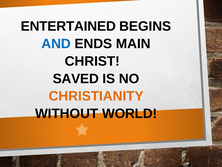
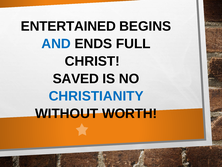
MAIN: MAIN -> FULL (133, 44)
CHRISTIANITY colour: orange -> blue (96, 96)
WORLD: WORLD -> WORTH (130, 113)
